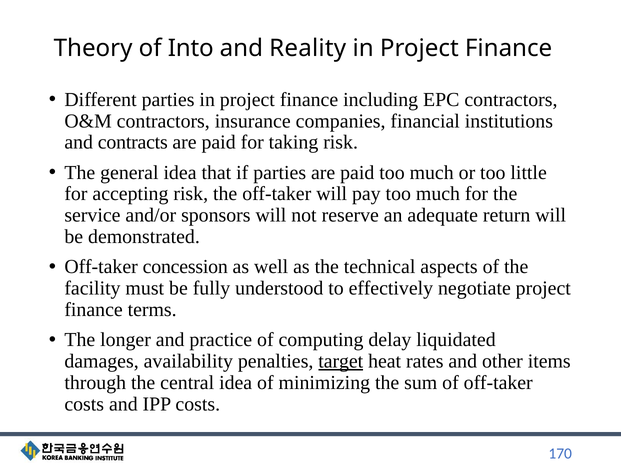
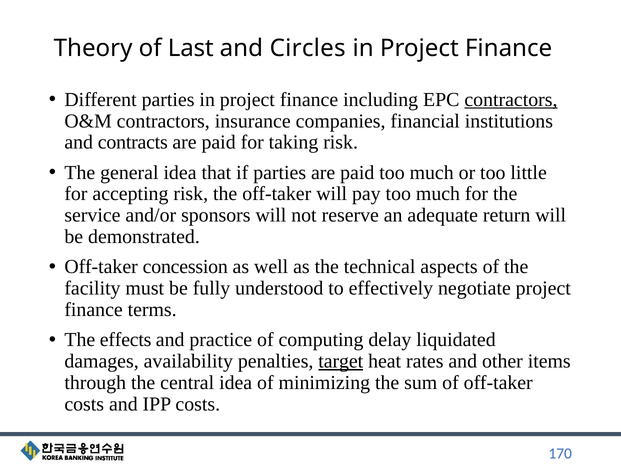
Into: Into -> Last (191, 48)
Reality: Reality -> Circles (308, 48)
contractors underline: none -> present (511, 99)
longer: longer -> effects (126, 340)
